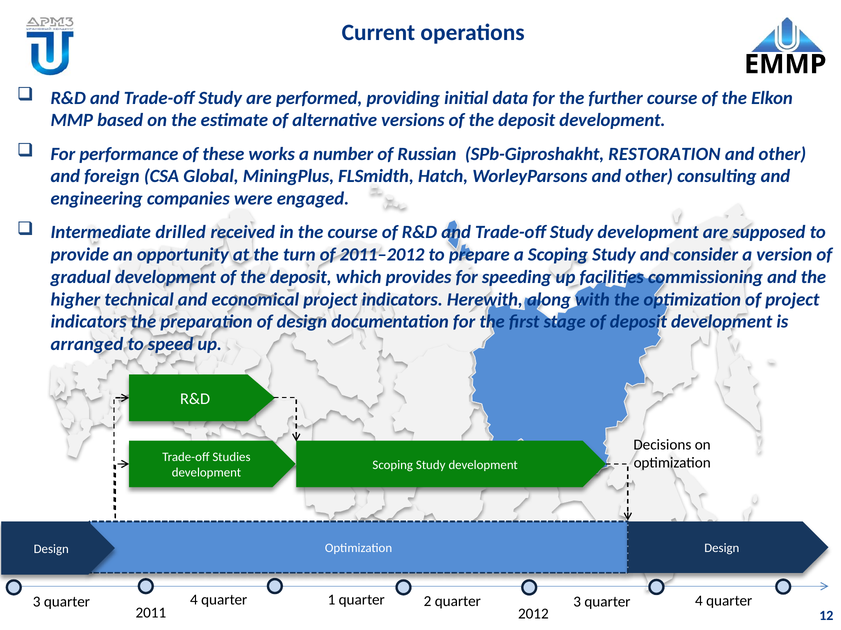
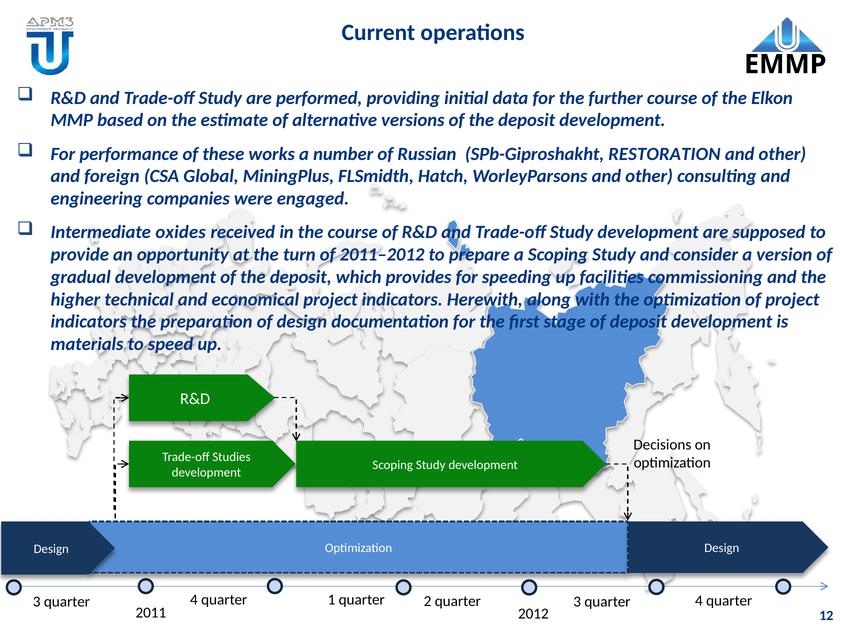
drilled: drilled -> oxides (181, 232)
arranged: arranged -> materials (87, 345)
